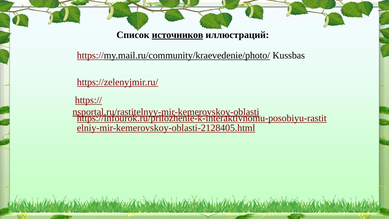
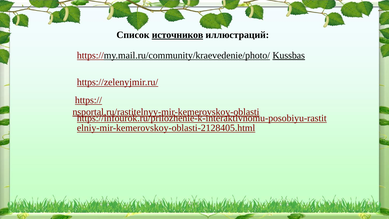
Kussbas underline: none -> present (289, 55)
